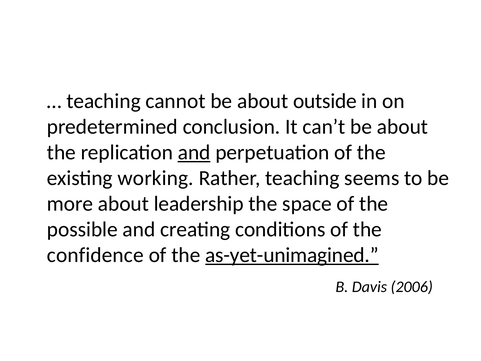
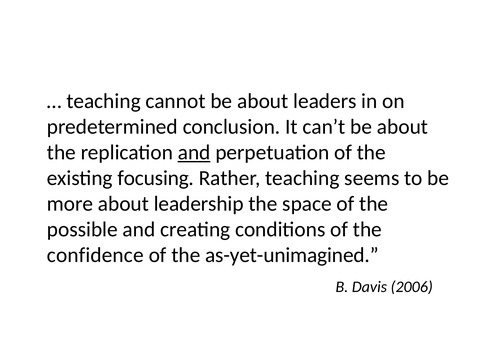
outside: outside -> leaders (325, 101)
working: working -> focusing (156, 178)
as-yet-unimagined underline: present -> none (292, 255)
